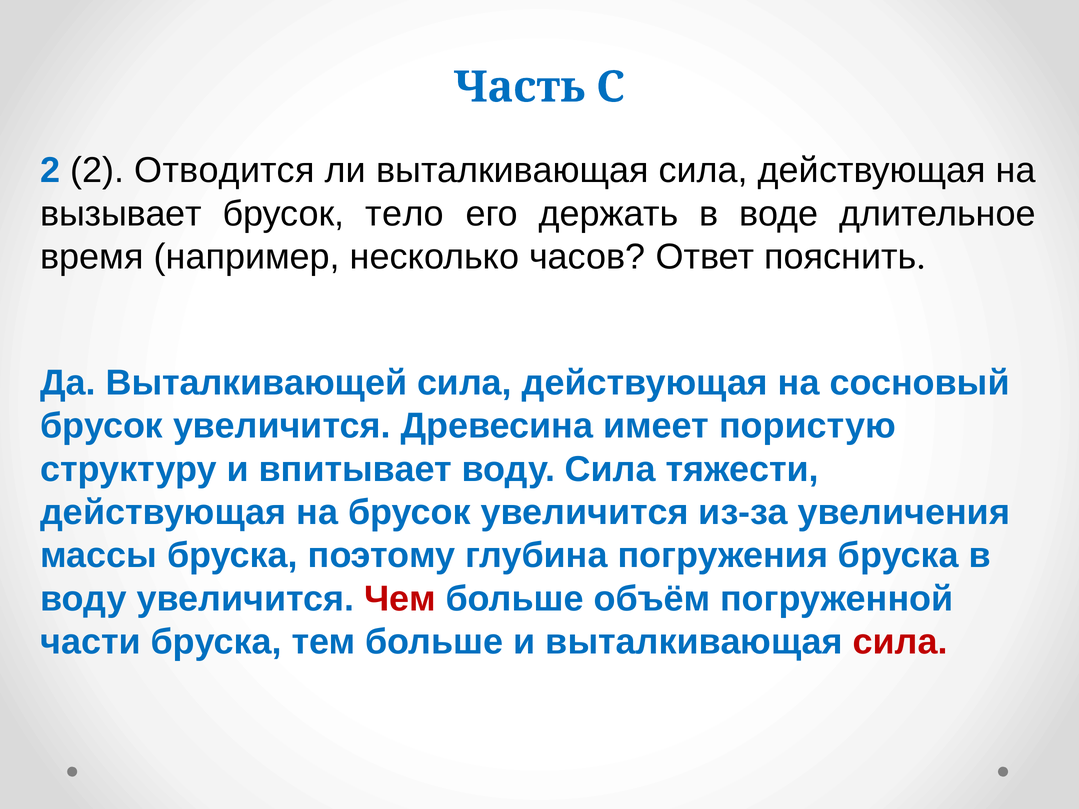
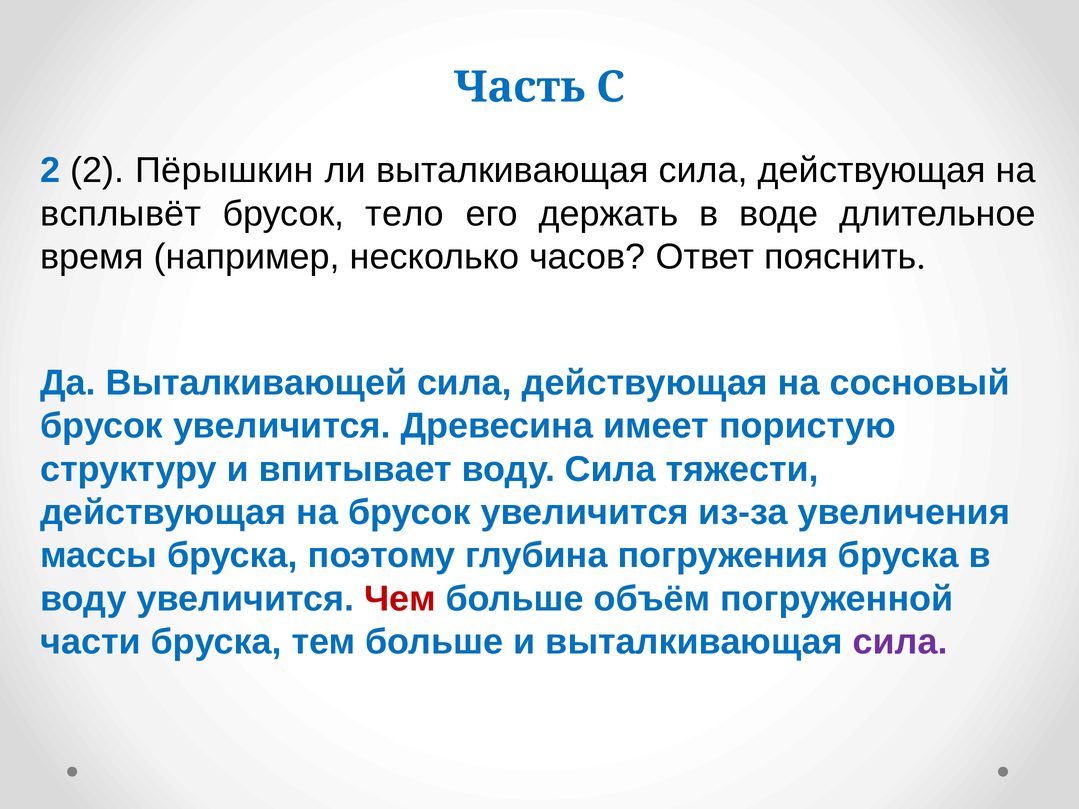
Отводится: Отводится -> Пёрышкин (224, 171)
вызывает: вызывает -> всплывёт (121, 214)
сила colour: red -> purple (900, 642)
